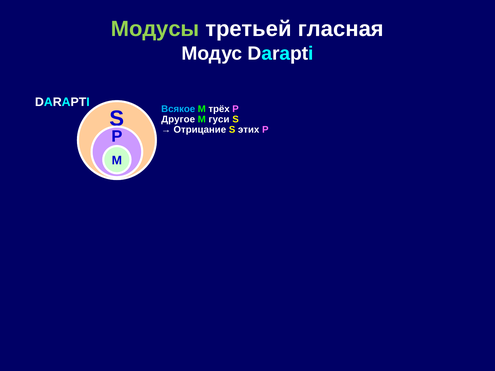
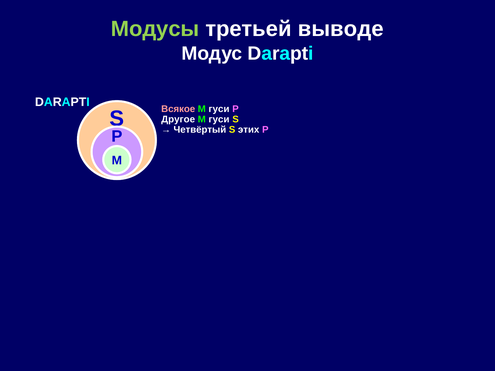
гласная: гласная -> выводе (341, 29)
Всякое colour: light blue -> pink (178, 109)
трёх: трёх -> гуси (219, 109)
Отрицание: Отрицание -> Четвёртый (200, 130)
